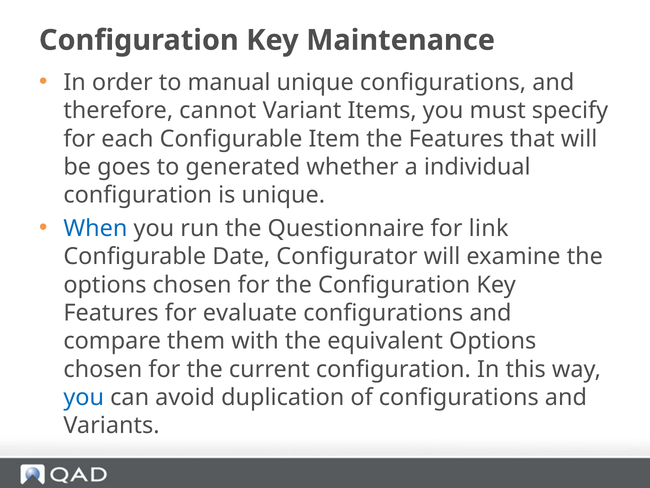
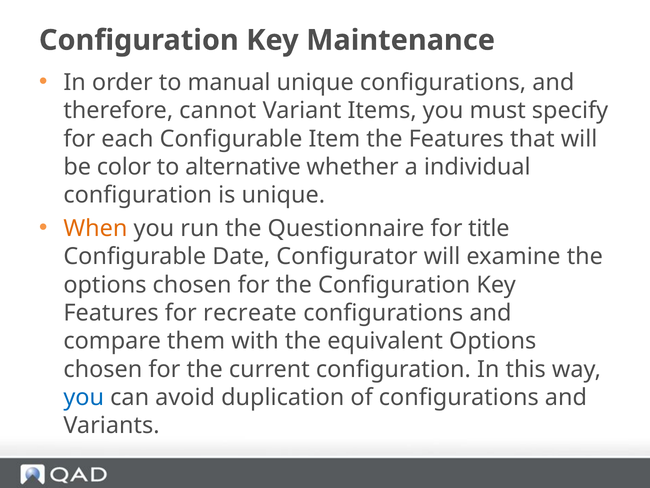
goes: goes -> color (124, 167)
generated: generated -> alternative (243, 167)
When colour: blue -> orange (95, 228)
link: link -> title (489, 228)
evaluate: evaluate -> recreate (250, 313)
